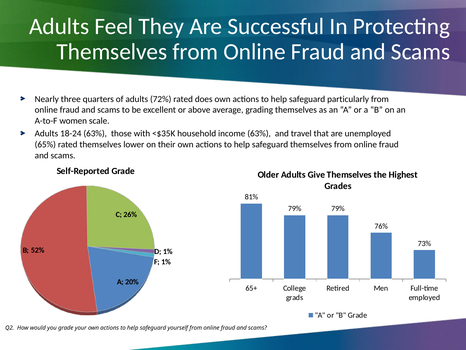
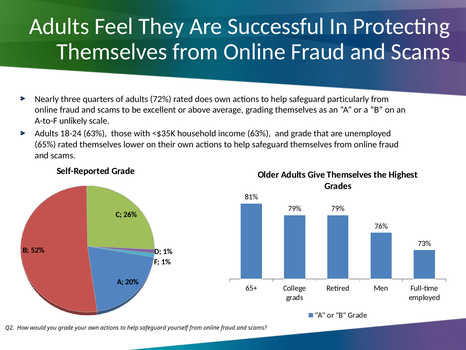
women: women -> unlikely (73, 121)
and travel: travel -> grade (301, 133)
